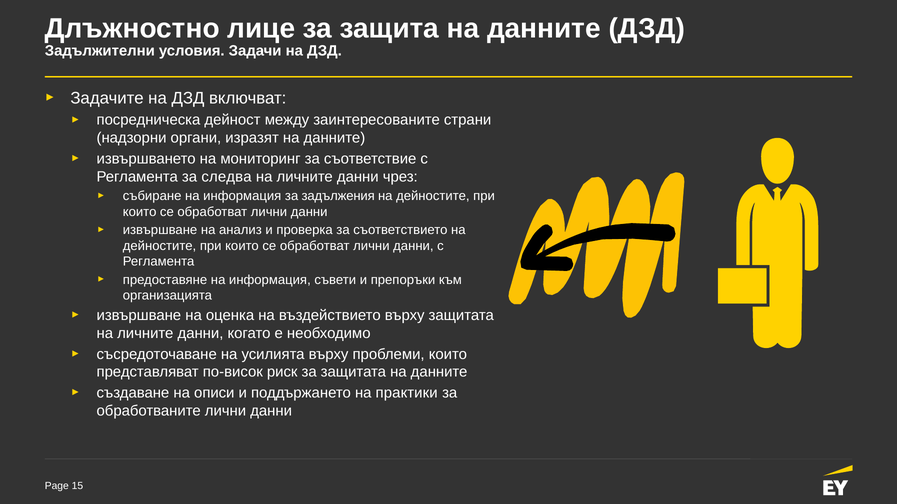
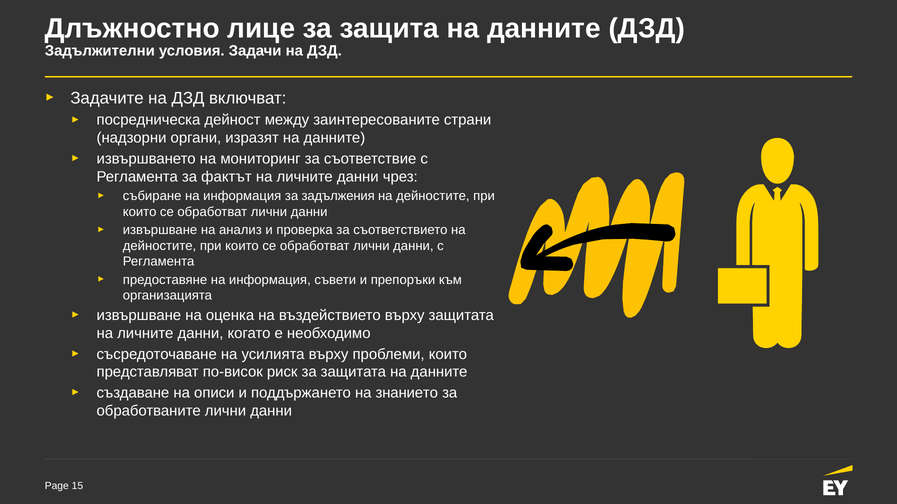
следва: следва -> фактът (227, 177)
практики: практики -> знанието (407, 393)
